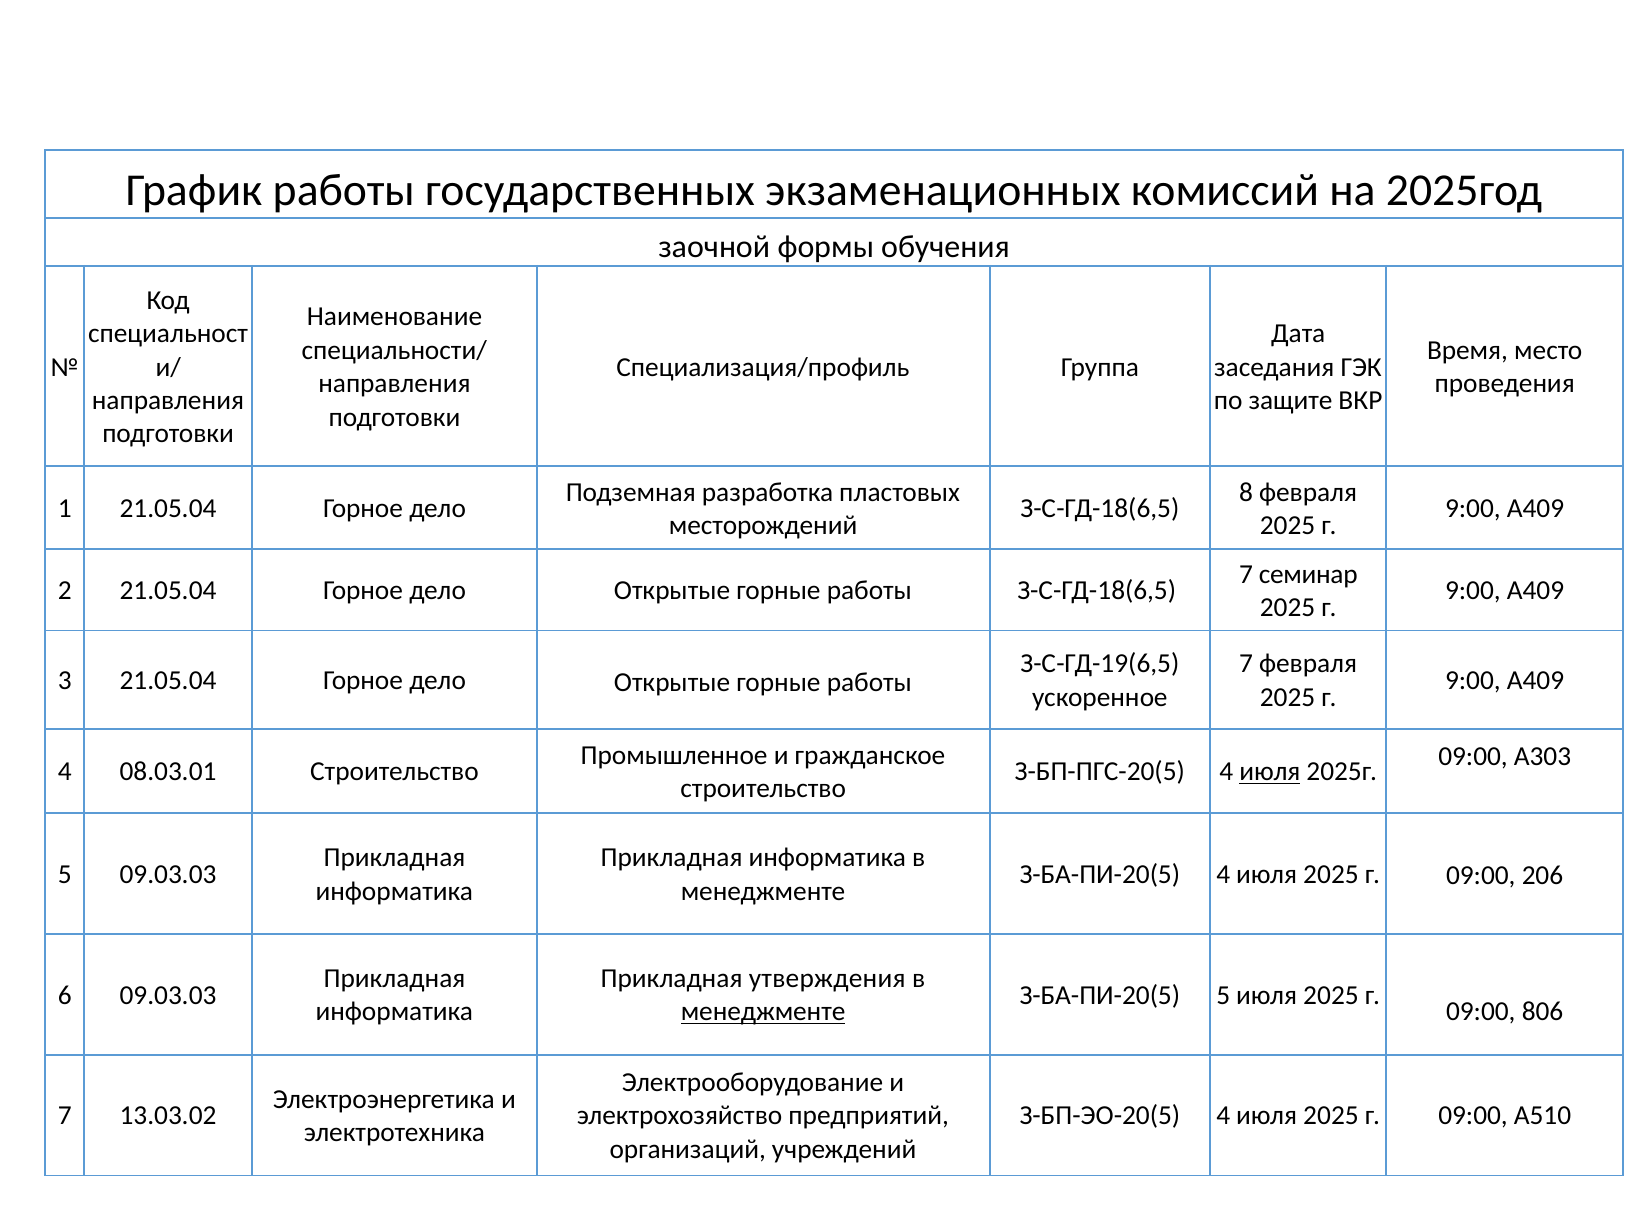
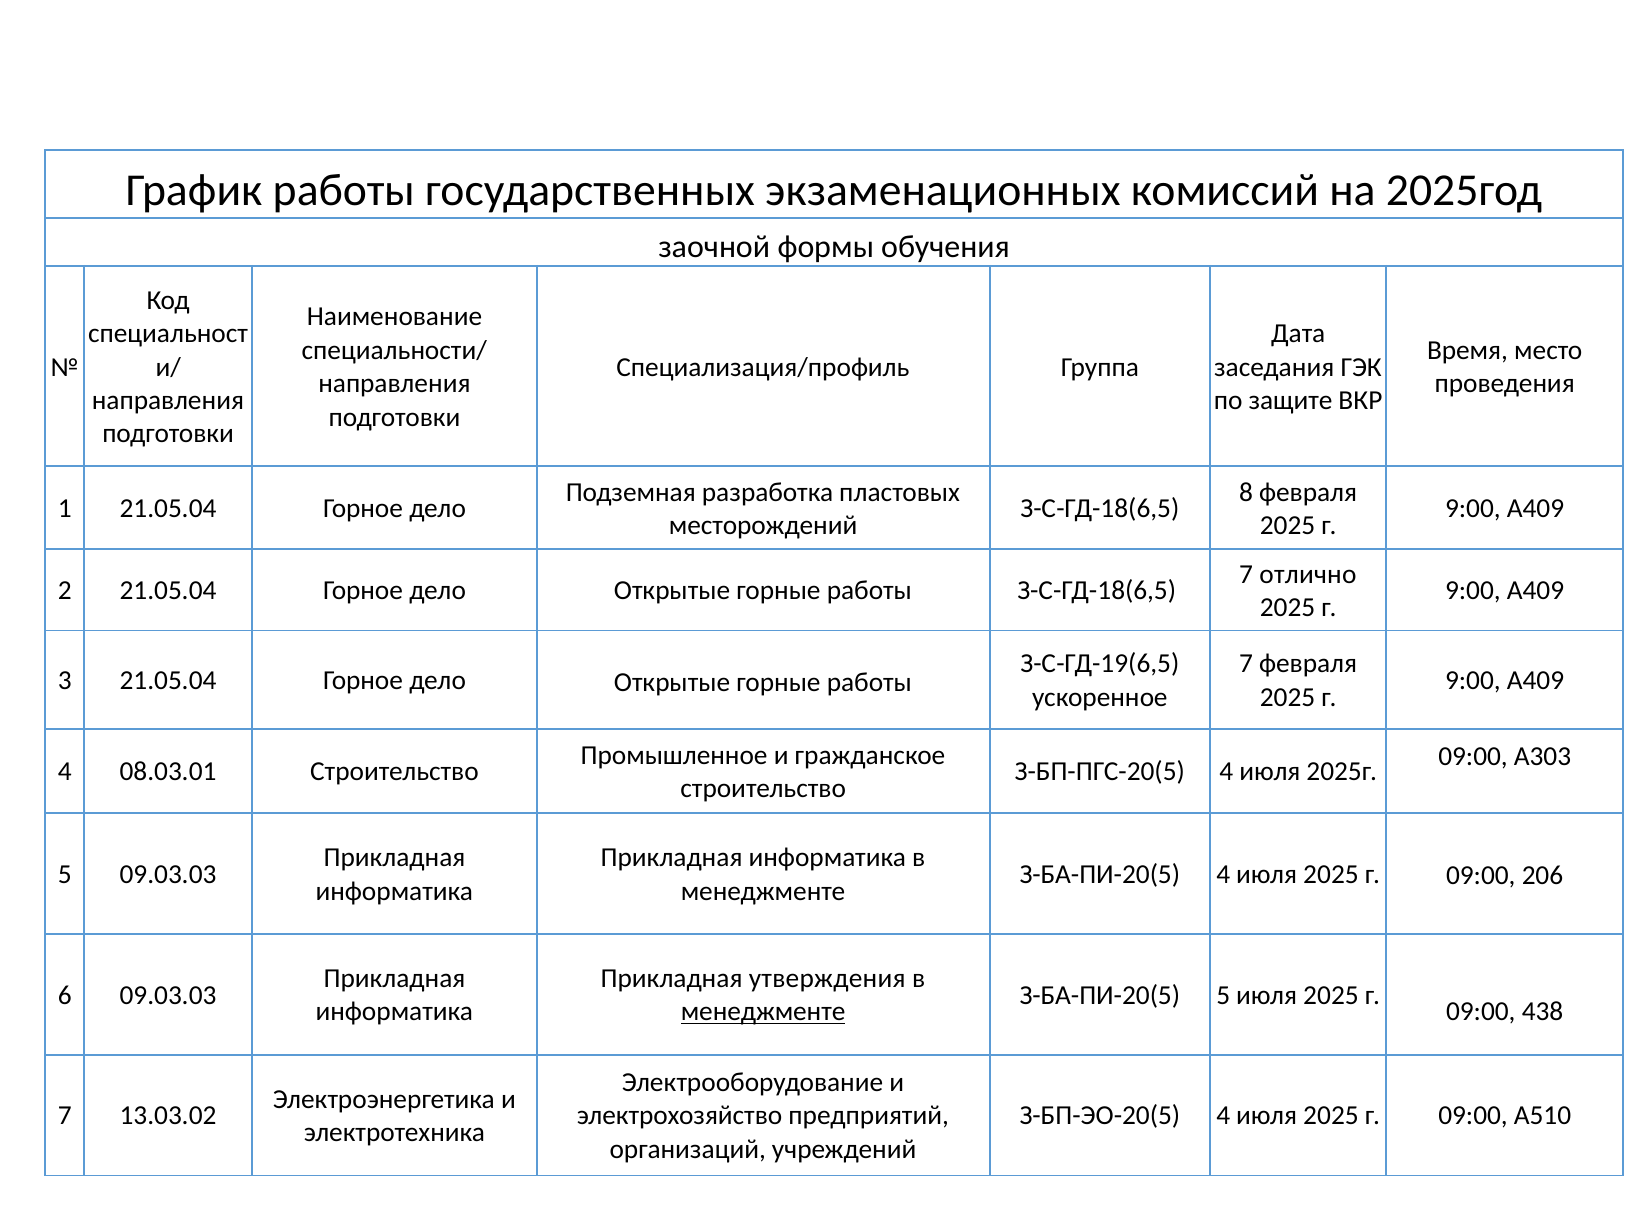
семинар: семинар -> отлично (1308, 574)
июля underline: present -> none (1270, 772)
806: 806 -> 438 (1542, 1012)
